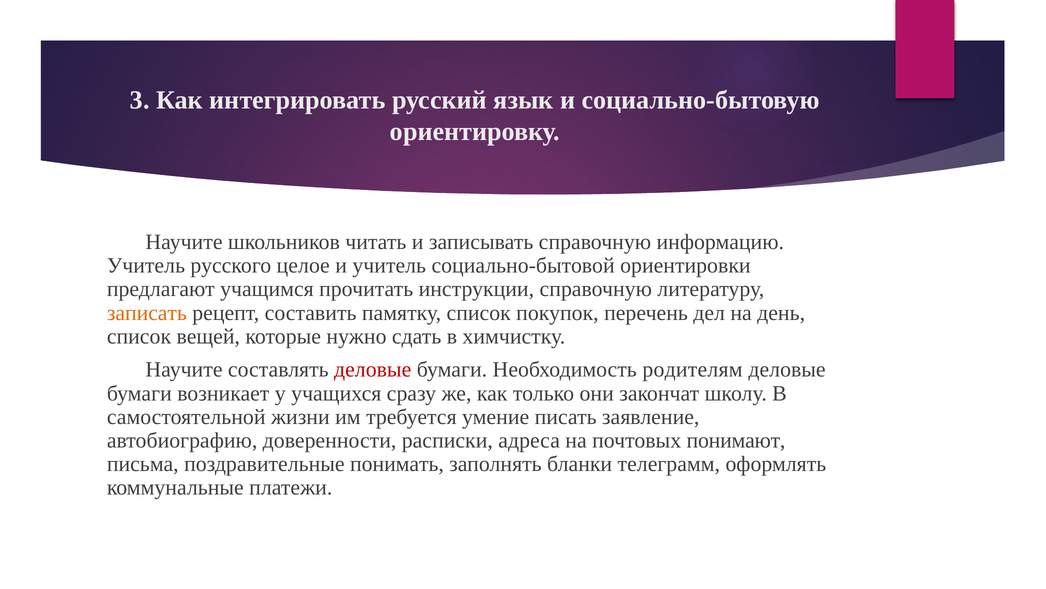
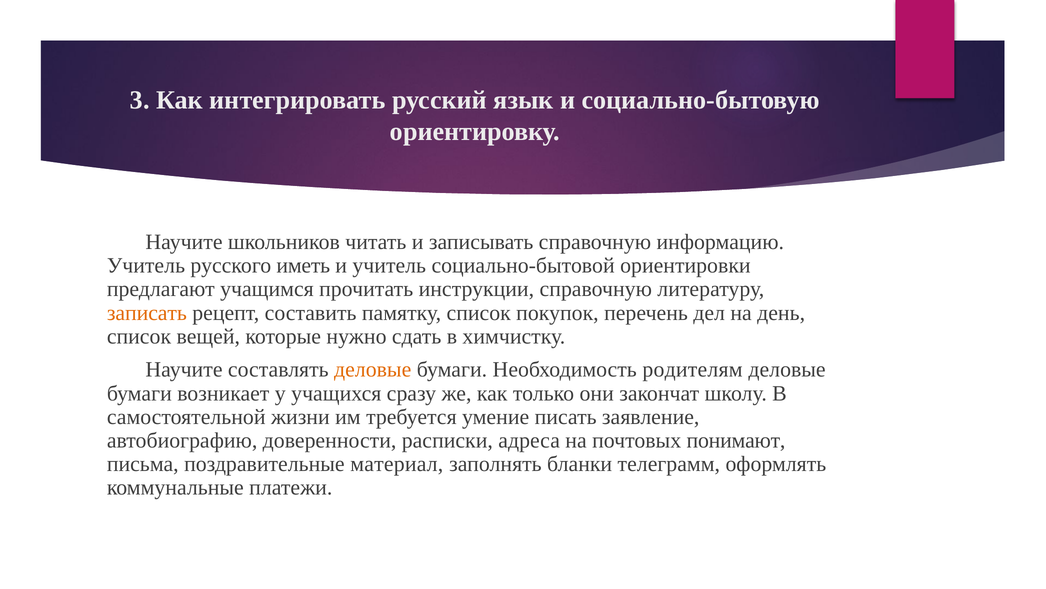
целое: целое -> иметь (303, 265)
деловые colour: red -> orange (373, 369)
понимать: понимать -> материал (397, 463)
